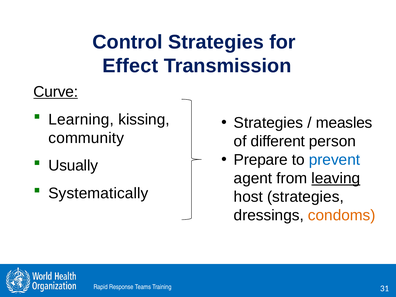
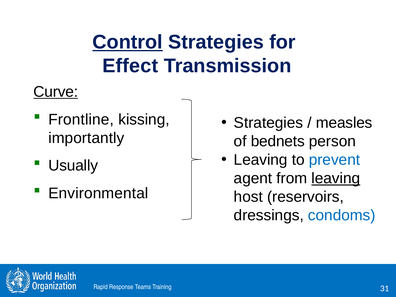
Control underline: none -> present (128, 42)
Learning: Learning -> Frontline (81, 119)
community: community -> importantly (86, 138)
different: different -> bednets (278, 141)
Prepare: Prepare -> Leaving (261, 160)
Systematically: Systematically -> Environmental (98, 193)
host strategies: strategies -> reservoirs (305, 197)
condoms colour: orange -> blue (342, 215)
